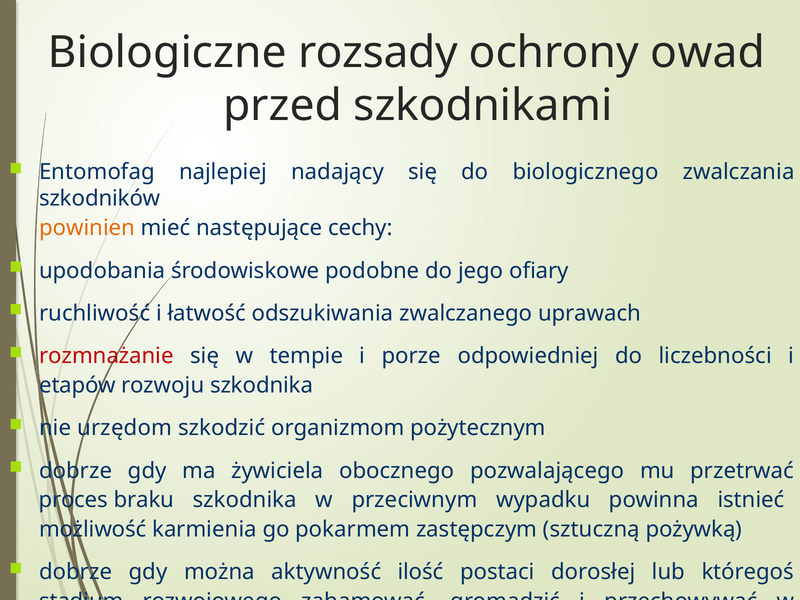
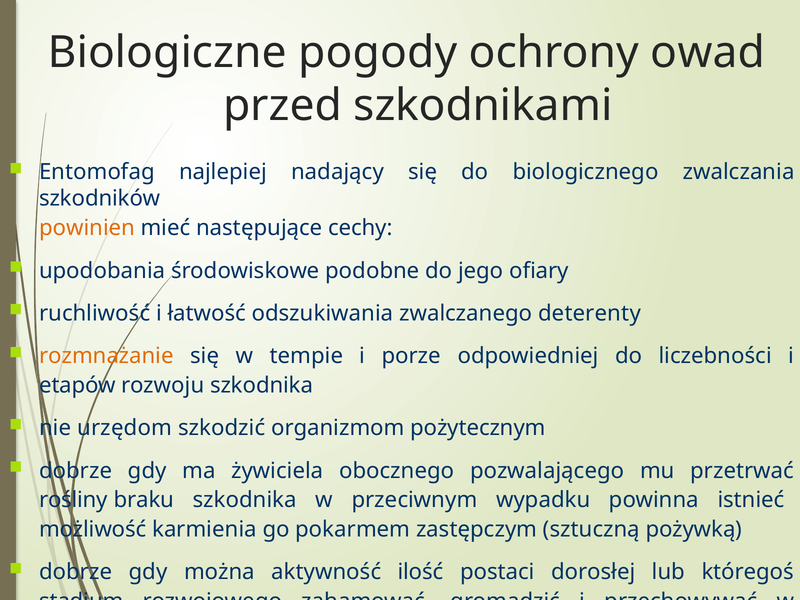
rozsady: rozsady -> pogody (378, 52)
uprawach: uprawach -> deterenty (589, 313)
rozmnażanie colour: red -> orange (106, 356)
proces: proces -> rośliny (73, 500)
